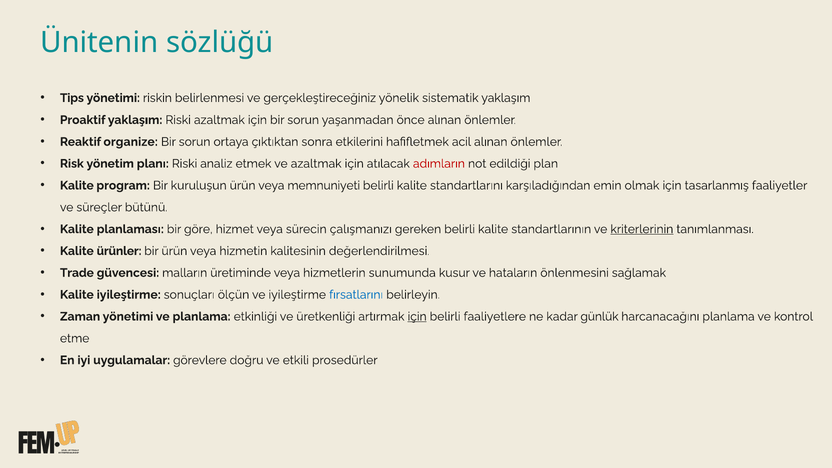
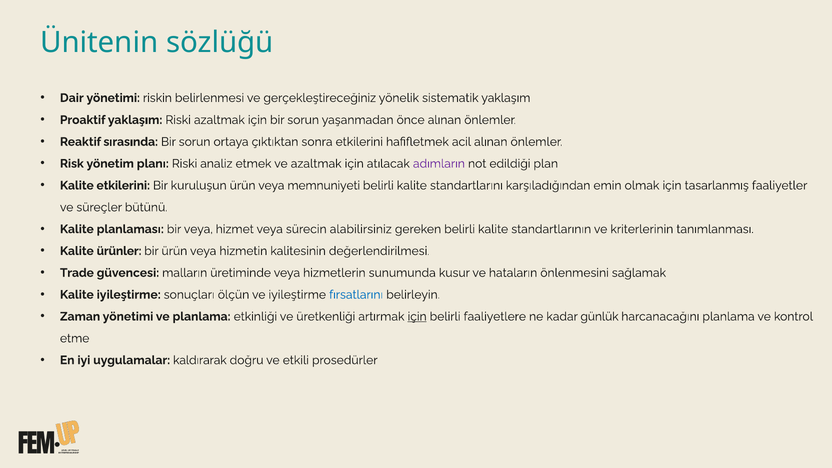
Tips: Tips -> Dair (72, 98)
organize: organize -> sırasında (131, 142)
adımların colour: red -> purple (439, 164)
Kalite program: program -> etkilerini (123, 185)
bir göre: göre -> veya (198, 229)
çalışmanızı: çalışmanızı -> alabilirsiniz (361, 229)
kriterlerinin underline: present -> none (642, 229)
görevlere: görevlere -> kaldırarak (200, 360)
